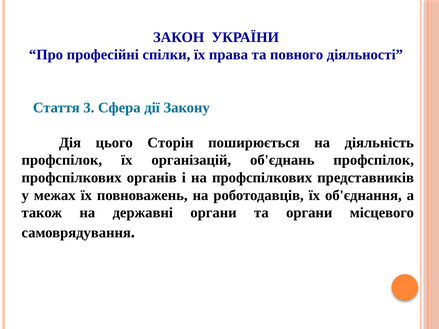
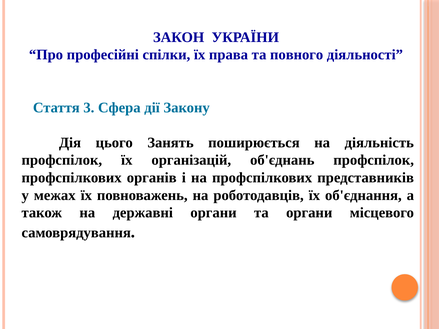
Сторін: Сторін -> Занять (170, 143)
